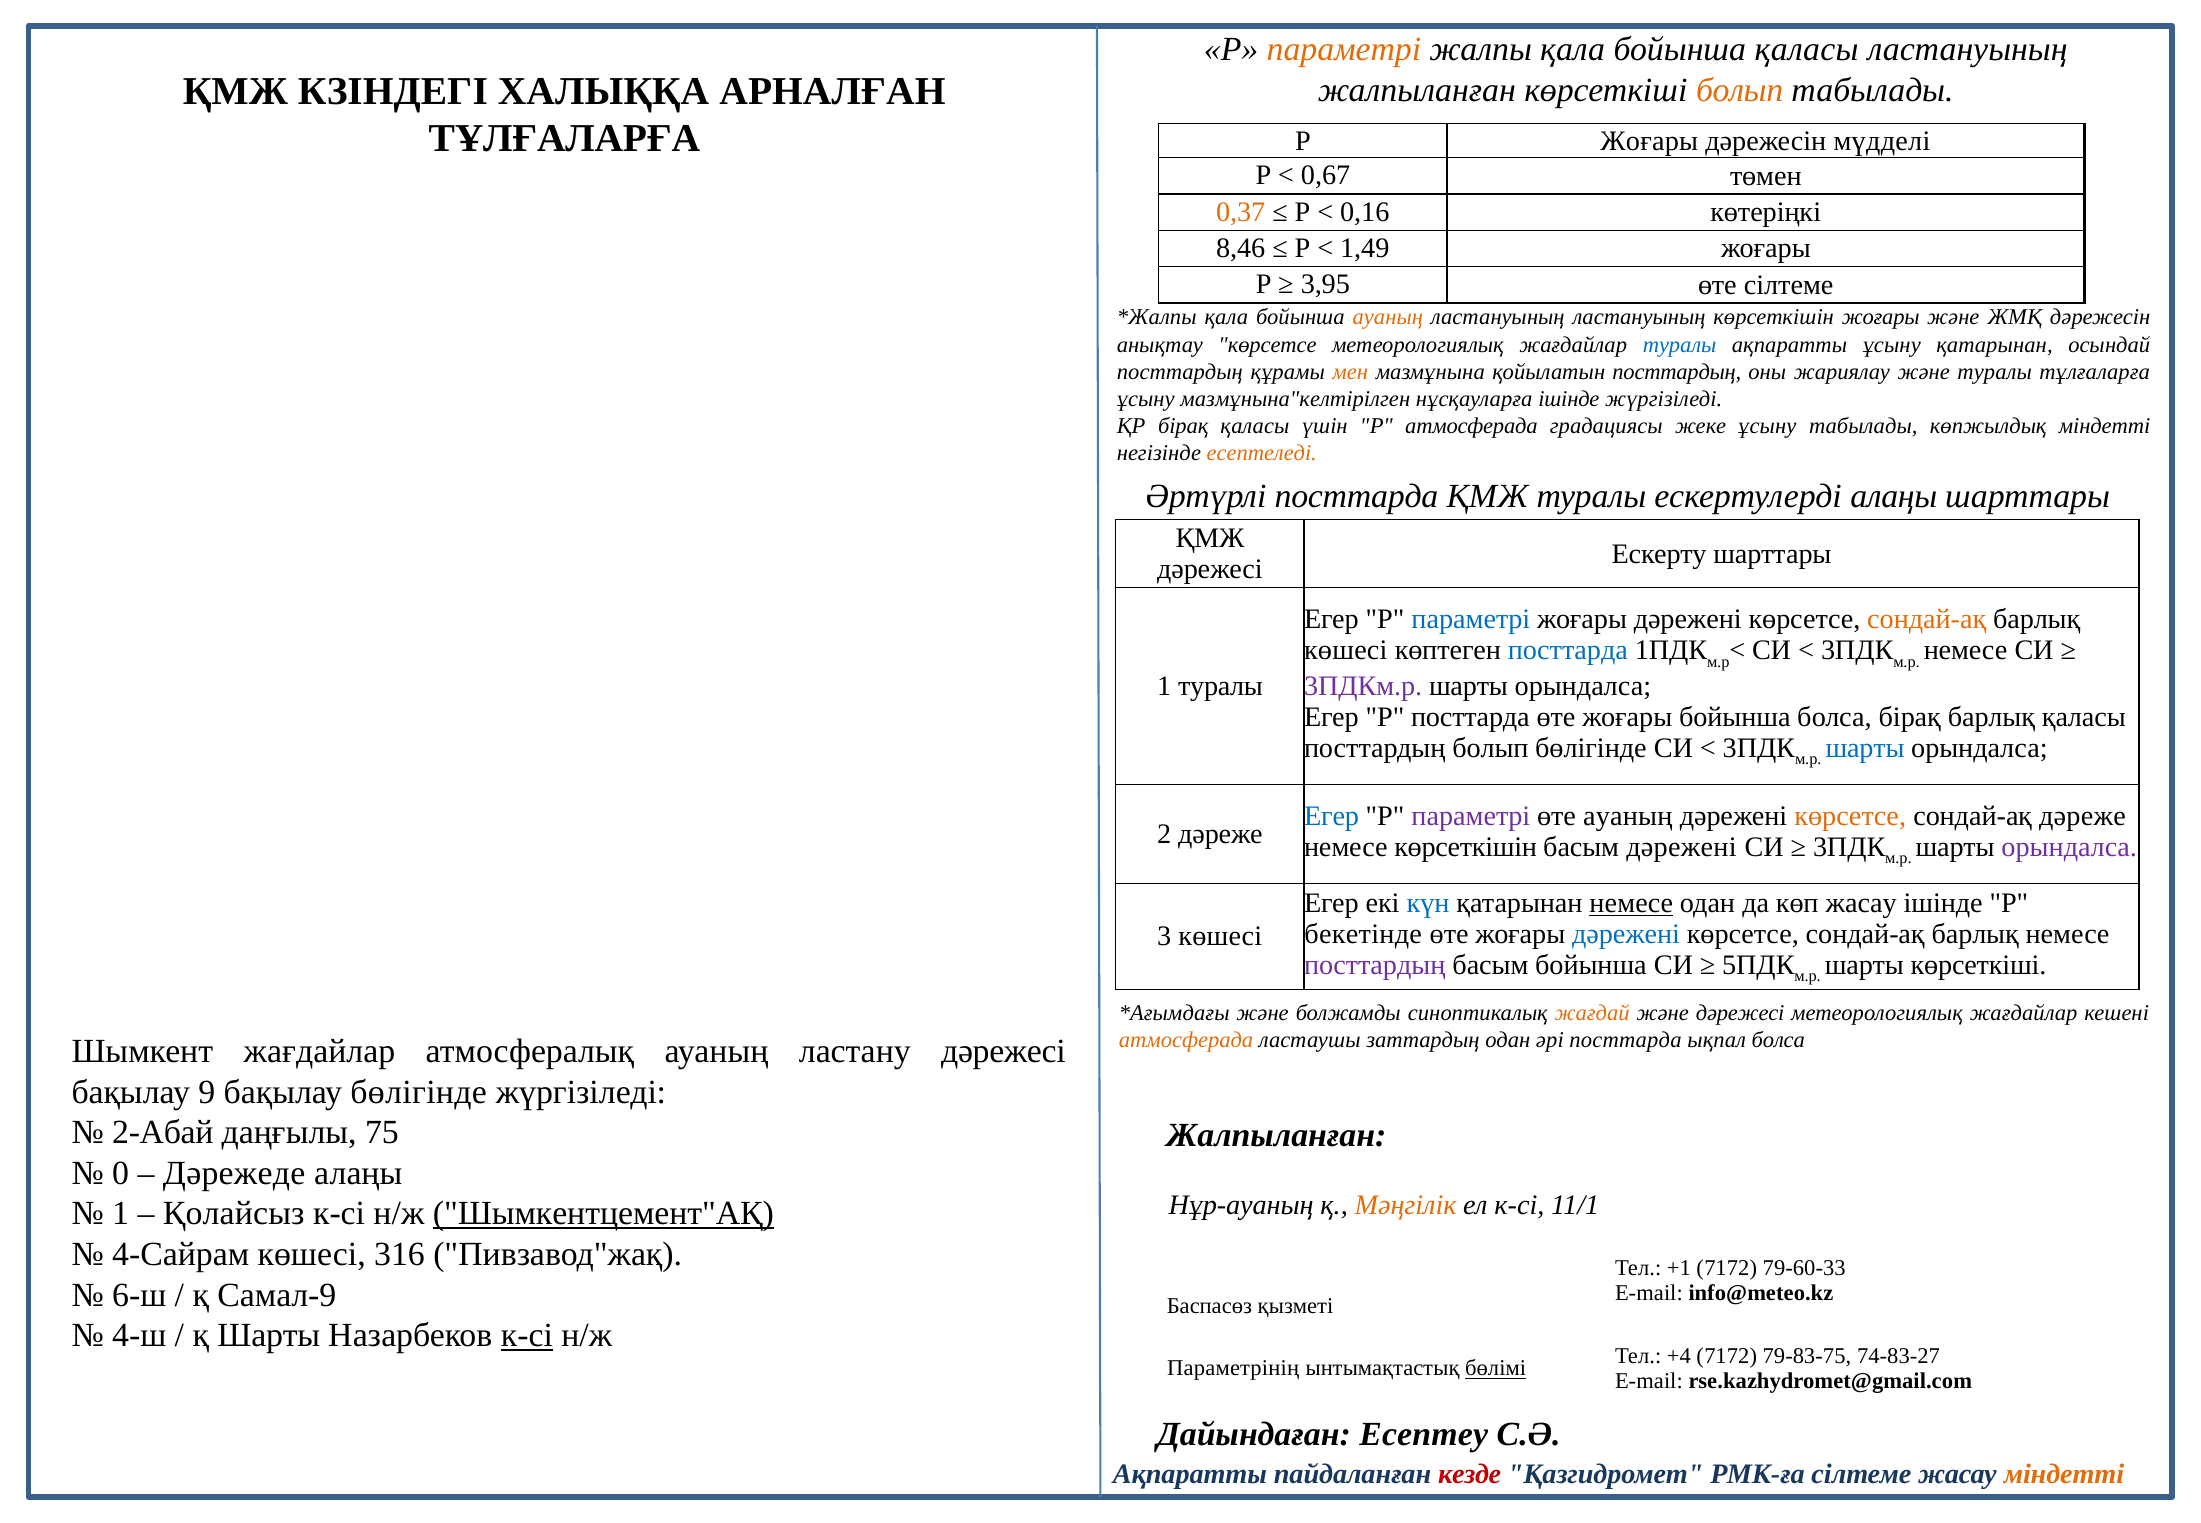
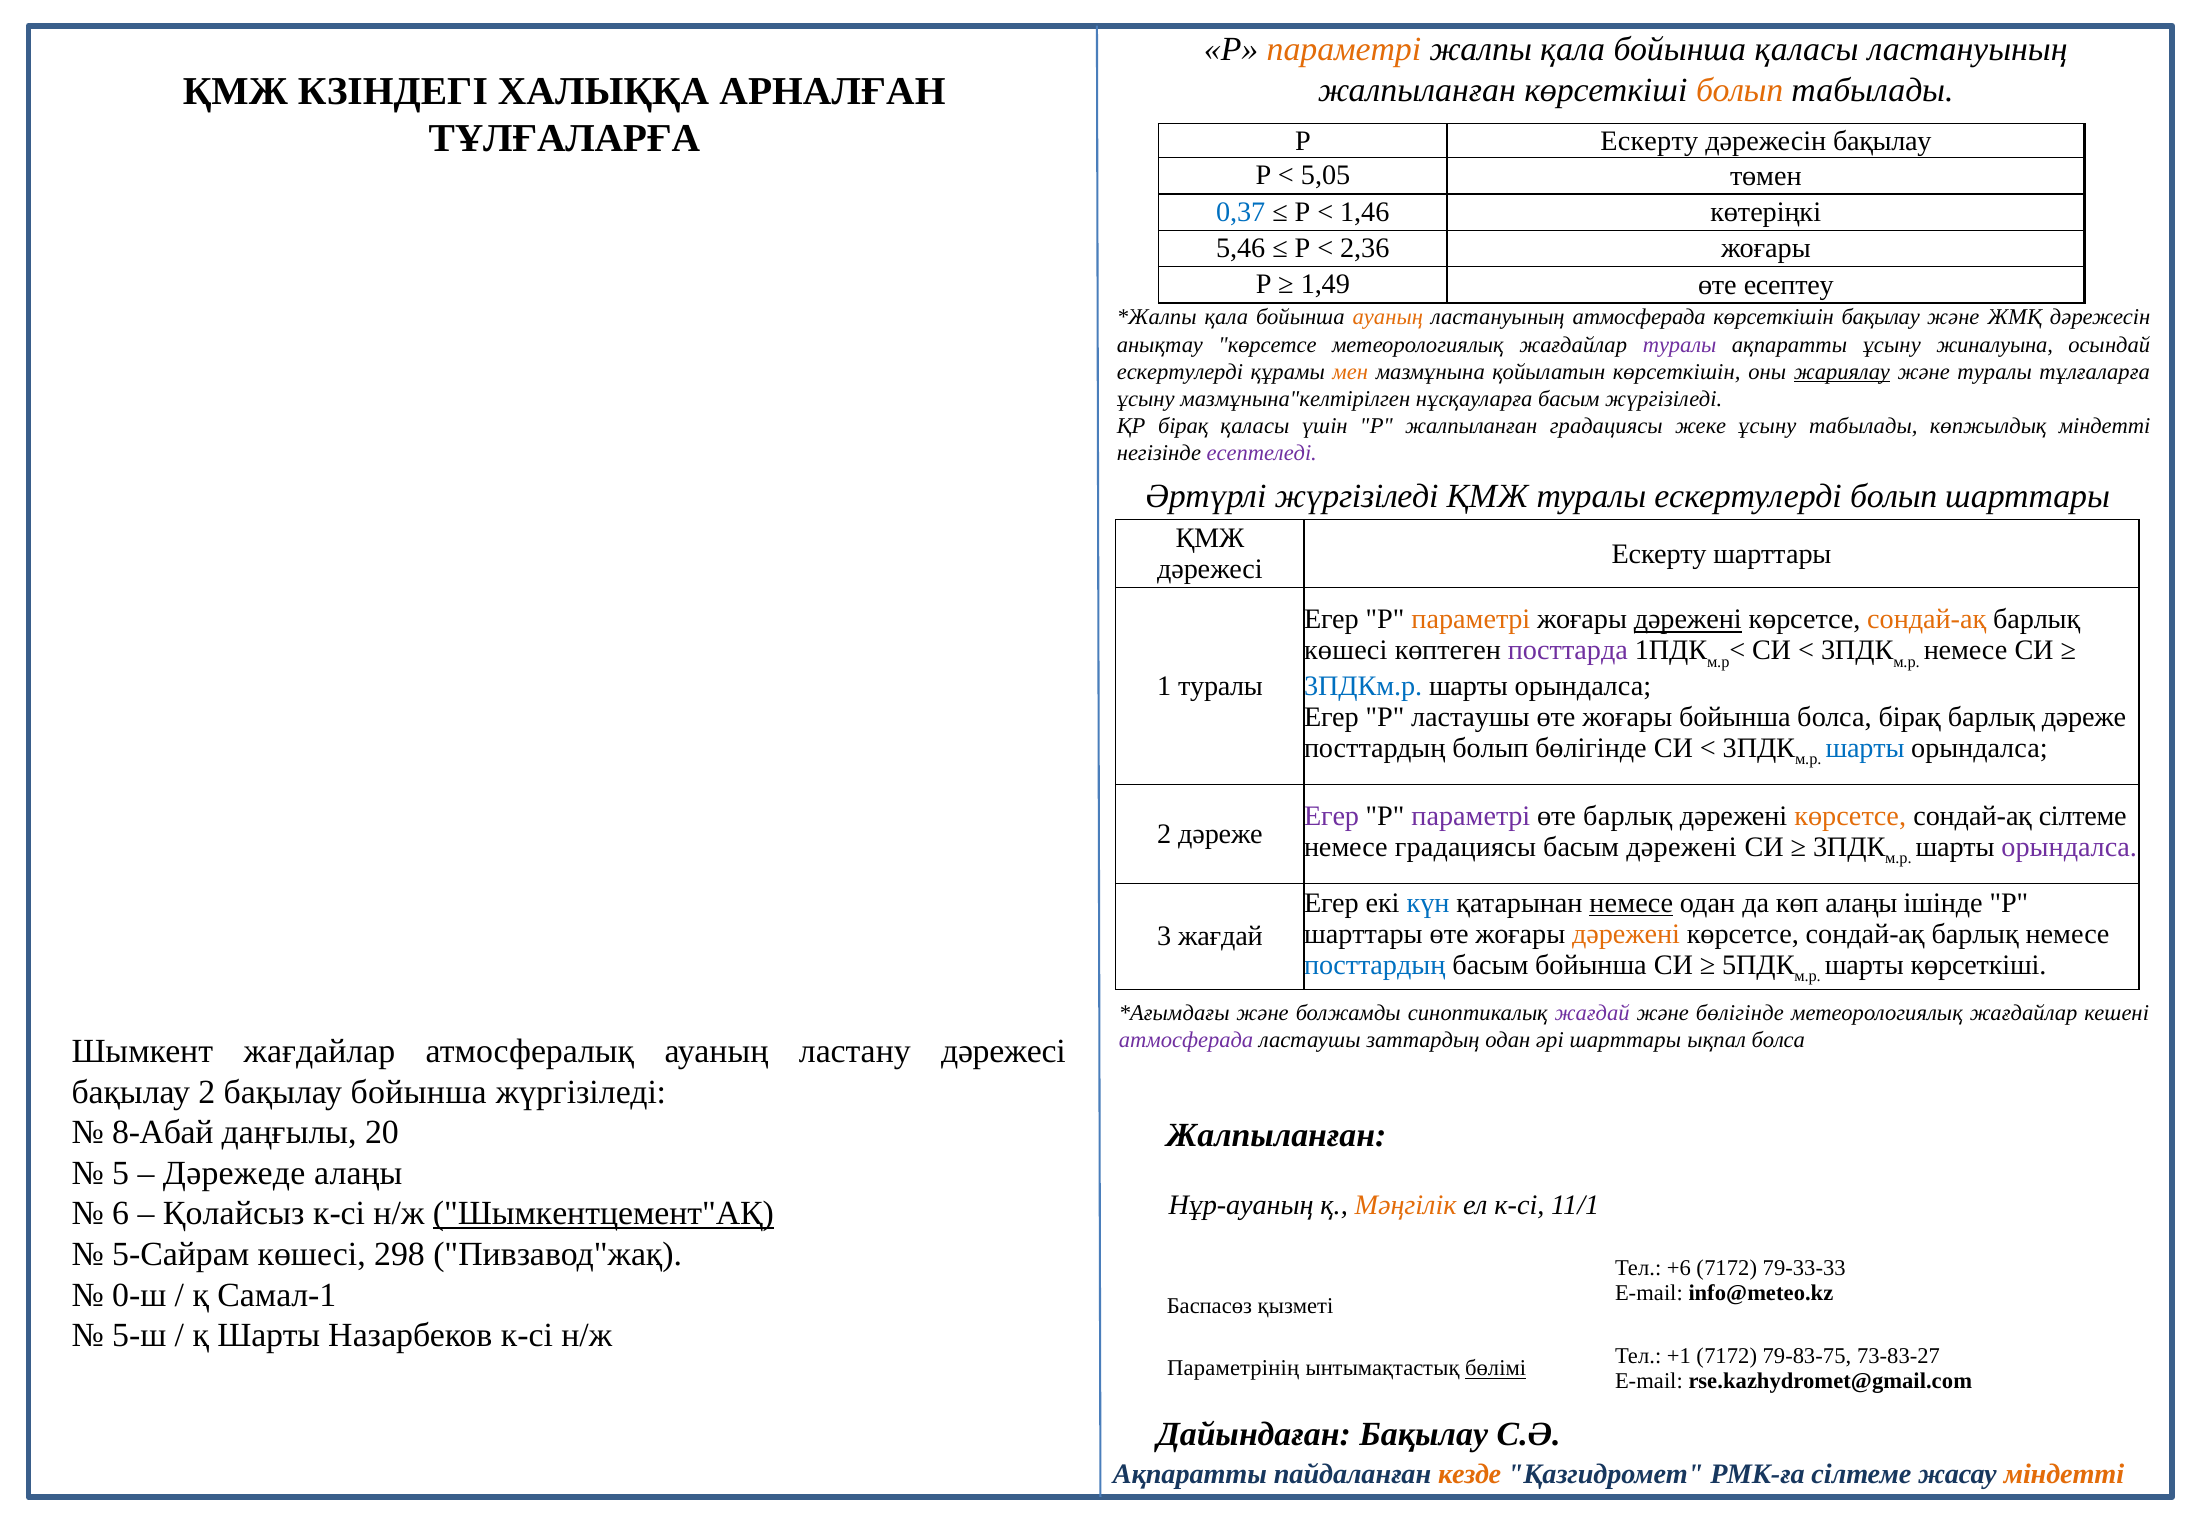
Р Жоғары: Жоғары -> Ескерту (1649, 141)
дәрежесін мүдделі: мүдделі -> бақылау (1882, 141)
0,67: 0,67 -> 5,05 (1326, 176)
0,37 colour: orange -> blue (1241, 212)
0,16: 0,16 -> 1,46 (1365, 212)
8,46: 8,46 -> 5,46 (1241, 248)
1,49: 1,49 -> 2,36 (1365, 248)
3,95: 3,95 -> 1,49 (1325, 285)
өте сілтеме: сілтеме -> есептеу (1789, 285)
ластануының ластануының: ластануының -> атмосферада (1639, 318)
көрсеткішін жоғары: жоғары -> бақылау (1881, 318)
туралы colour: blue -> purple (1680, 345)
ұсыну қатарынан: қатарынан -> жиналуына (1995, 345)
посттардың: посттардың -> ескертулерді (1180, 372)
қойылатын посттардың: посттардың -> көрсеткішін (1677, 372)
жариялау underline: none -> present (1842, 372)
нұсқауларға ішінде: ішінде -> басым (1569, 399)
Р атмосферада: атмосферада -> жалпыланған (1471, 426)
есептеледі colour: orange -> purple (1262, 453)
Әртүрлі посттарда: посттарда -> жүргізіледі (1356, 496)
ескертулерді алаңы: алаңы -> болып (1894, 496)
параметрі colour: blue -> orange (1471, 620)
дәрежені underline: none -> present (1688, 620)
посттарда colour: blue -> purple (1568, 651)
3ПДКм.р colour: purple -> blue (1363, 687)
P посттарда: посттарда -> ластаушы (1470, 718)
барлық қаласы: қаласы -> дәреже (2084, 718)
Егер colour: blue -> purple (1332, 817)
өте ауаның: ауаның -> барлық (1628, 817)
сондай-ақ дәреже: дәреже -> сілтеме (2083, 817)
немесе көрсеткішін: көрсеткішін -> градациясы (1465, 848)
көп жасау: жасау -> алаңы (1861, 904)
бекетінде: бекетінде -> шарттары (1363, 935)
дәрежені colour: blue -> orange (1626, 935)
3 көшесі: көшесі -> жағдай (1220, 937)
посттардың colour: purple -> blue (1375, 966)
жағдай colour: orange -> purple (1592, 1014)
және дәрежесі: дәрежесі -> бөлігінде (1740, 1014)
атмосферада colour: orange -> purple (1186, 1041)
әрі посттарда: посттарда -> шарттары (1625, 1041)
бақылау 9: 9 -> 2 (207, 1092)
бақылау бөлігінде: бөлігінде -> бойынша (419, 1092)
2-Абай: 2-Абай -> 8-Абай (163, 1133)
75: 75 -> 20 (382, 1133)
0: 0 -> 5 (121, 1174)
1: 1 -> 6 (121, 1214)
4-Сайрам: 4-Сайрам -> 5-Сайрам (181, 1255)
316: 316 -> 298 (400, 1255)
+1: +1 -> +6 (1679, 1269)
79-60-33: 79-60-33 -> 79-33-33 (1804, 1269)
6-ш: 6-ш -> 0-ш (139, 1296)
Самал-9: Самал-9 -> Самал-1 (277, 1296)
4-ш: 4-ш -> 5-ш (139, 1336)
к-сі underline: present -> none (527, 1336)
+4: +4 -> +1 (1679, 1357)
74-83-27: 74-83-27 -> 73-83-27 (1898, 1357)
Дайындаған Есептеу: Есептеу -> Бақылау (1424, 1435)
кезде colour: red -> orange (1470, 1475)
